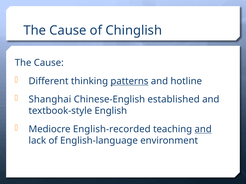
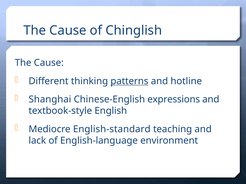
established: established -> expressions (174, 100)
English-recorded: English-recorded -> English-standard (112, 129)
and underline: present -> none (203, 129)
